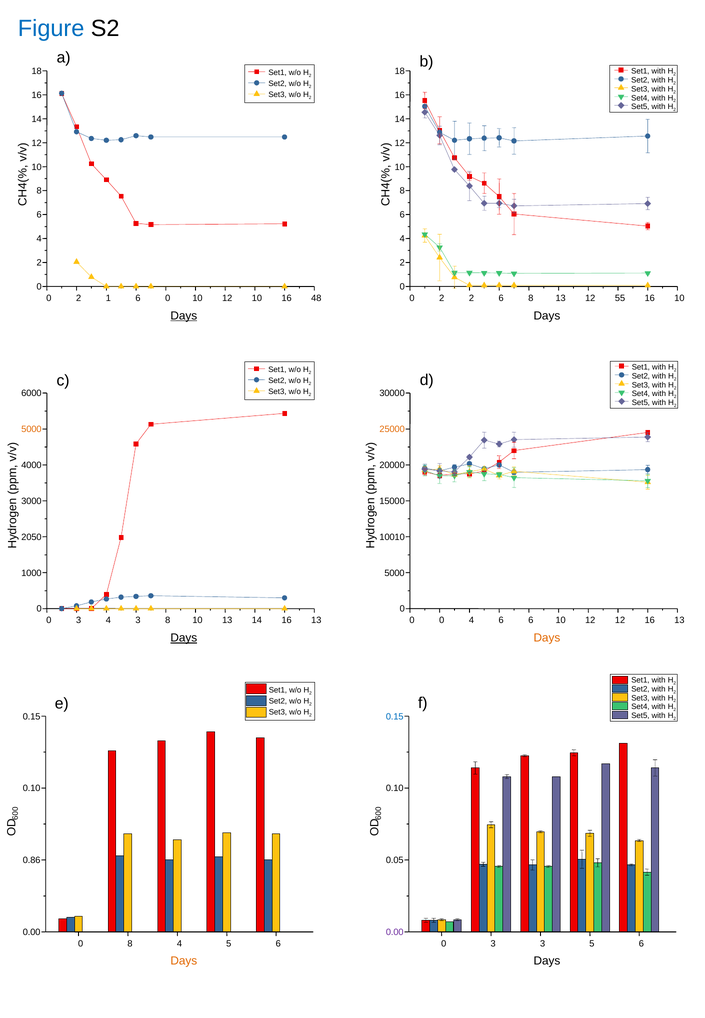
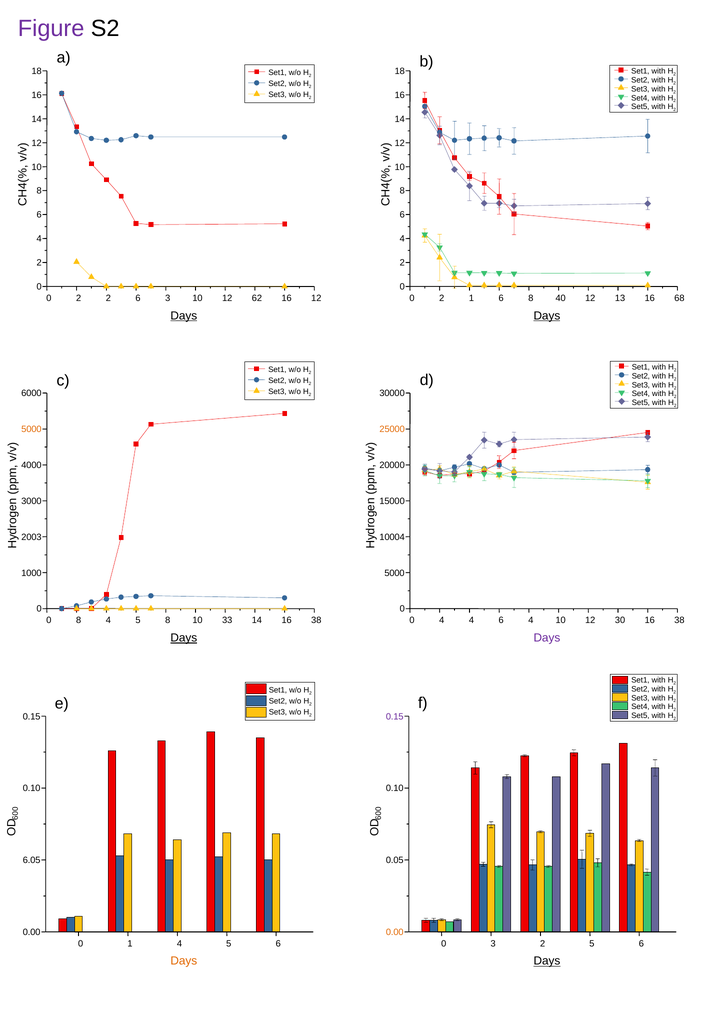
Figure colour: blue -> purple (51, 28)
2 1: 1 -> 2 (108, 298)
0: 0 -> 3 (168, 298)
12 10: 10 -> 62 (257, 298)
16 48: 48 -> 12 (316, 298)
2 2: 2 -> 1 (471, 298)
8 13: 13 -> 40 (561, 298)
55: 55 -> 13 (620, 298)
16 10: 10 -> 68 (679, 298)
Days underline: none -> present (547, 316)
2050: 2050 -> 2003 (31, 537)
10010: 10010 -> 10004 (392, 537)
3: 3 -> 8 (79, 621)
3: 3 -> 5 (138, 621)
10 13: 13 -> 33 (227, 621)
14 16 13: 13 -> 38 (316, 621)
0: 0 -> 4 (442, 621)
6 6: 6 -> 4 (531, 621)
12 12: 12 -> 30 (620, 621)
13: 13 -> 38 (679, 621)
Days colour: orange -> purple (547, 638)
0.15 colour: blue -> purple (395, 717)
0.86: 0.86 -> 6.05 (32, 861)
0.00 colour: purple -> orange (395, 933)
0 8: 8 -> 1 (130, 944)
3 3: 3 -> 2 (543, 944)
Days underline: none -> present (547, 961)
